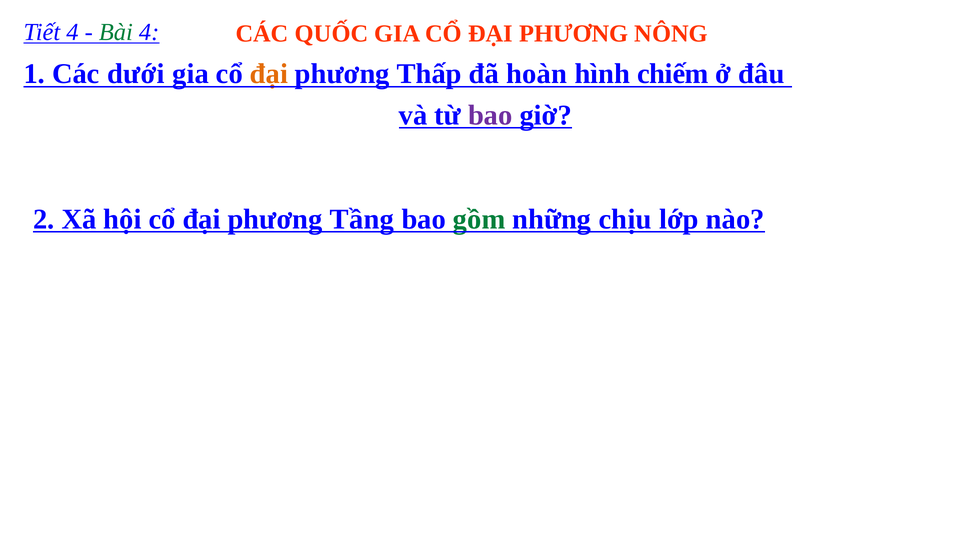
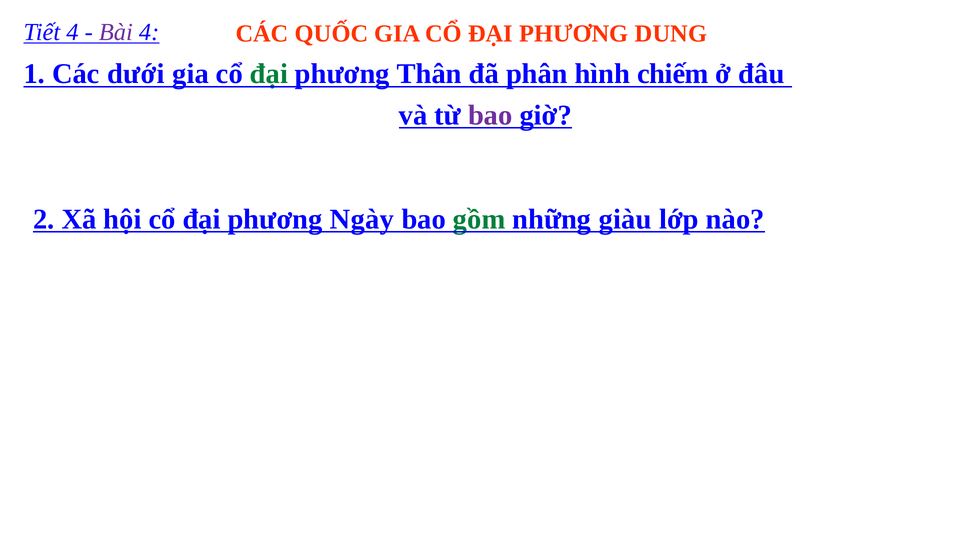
Bài colour: green -> purple (116, 32)
NÔNG: NÔNG -> DUNG (671, 33)
đại colour: orange -> green (269, 74)
Thấp: Thấp -> Thân (429, 74)
hoàn: hoàn -> phân (537, 74)
Tầng: Tầng -> Ngày (362, 219)
chịu: chịu -> giàu (625, 219)
